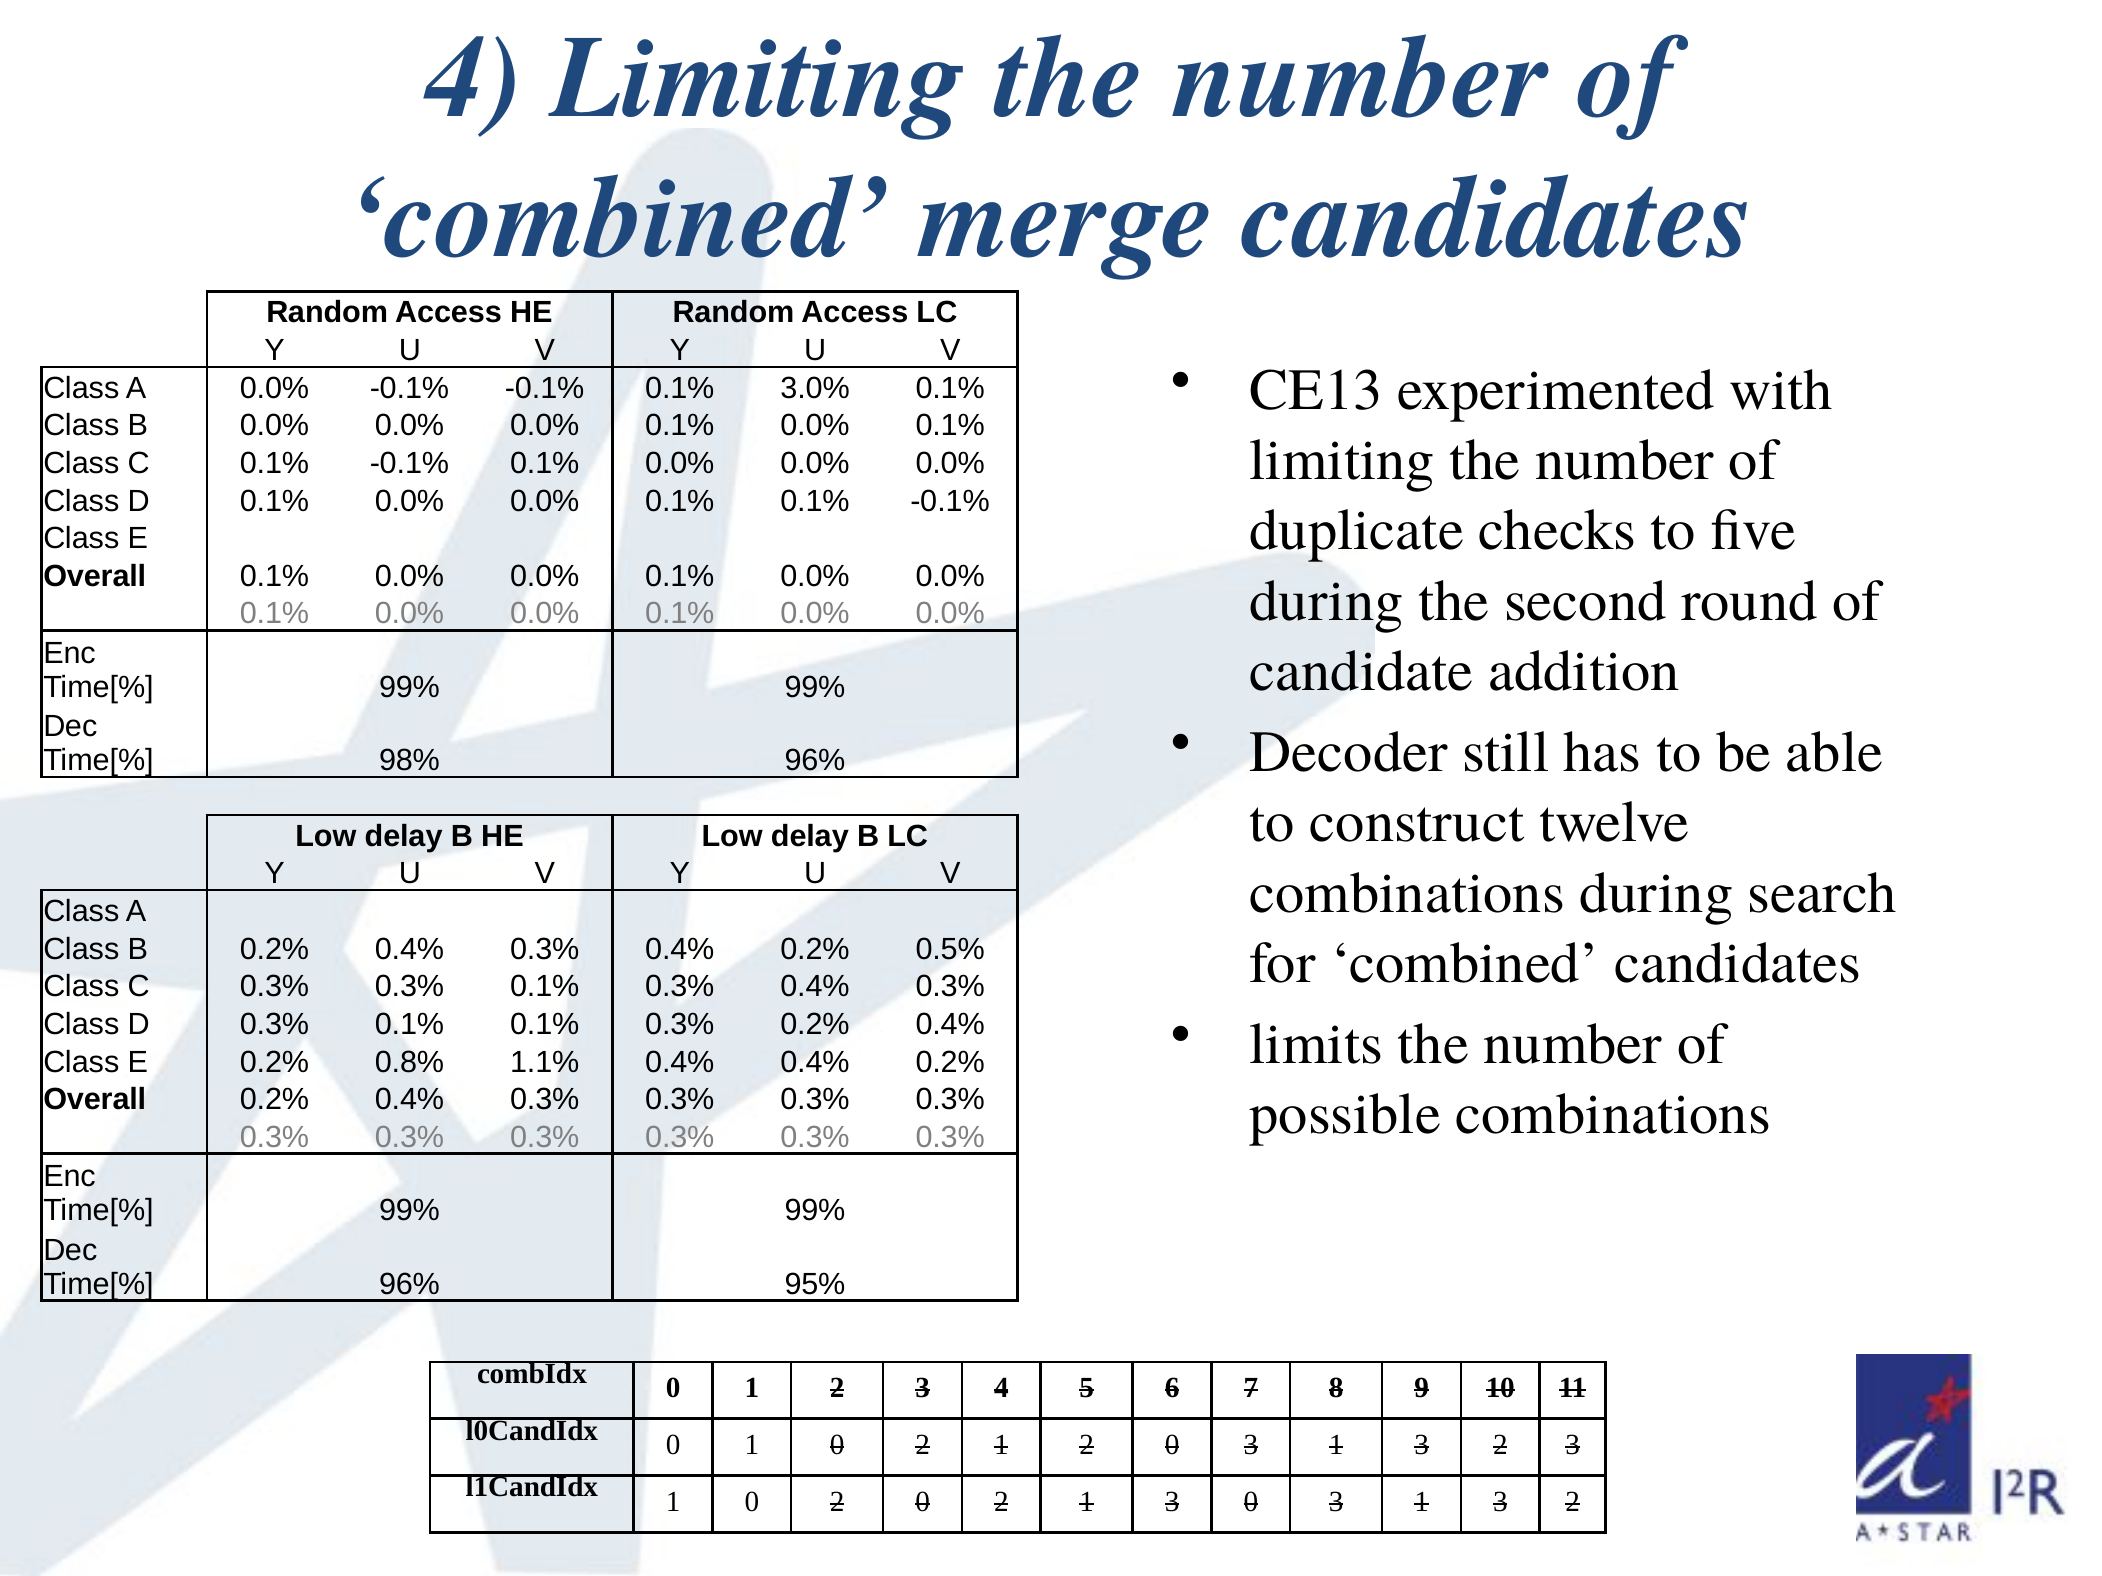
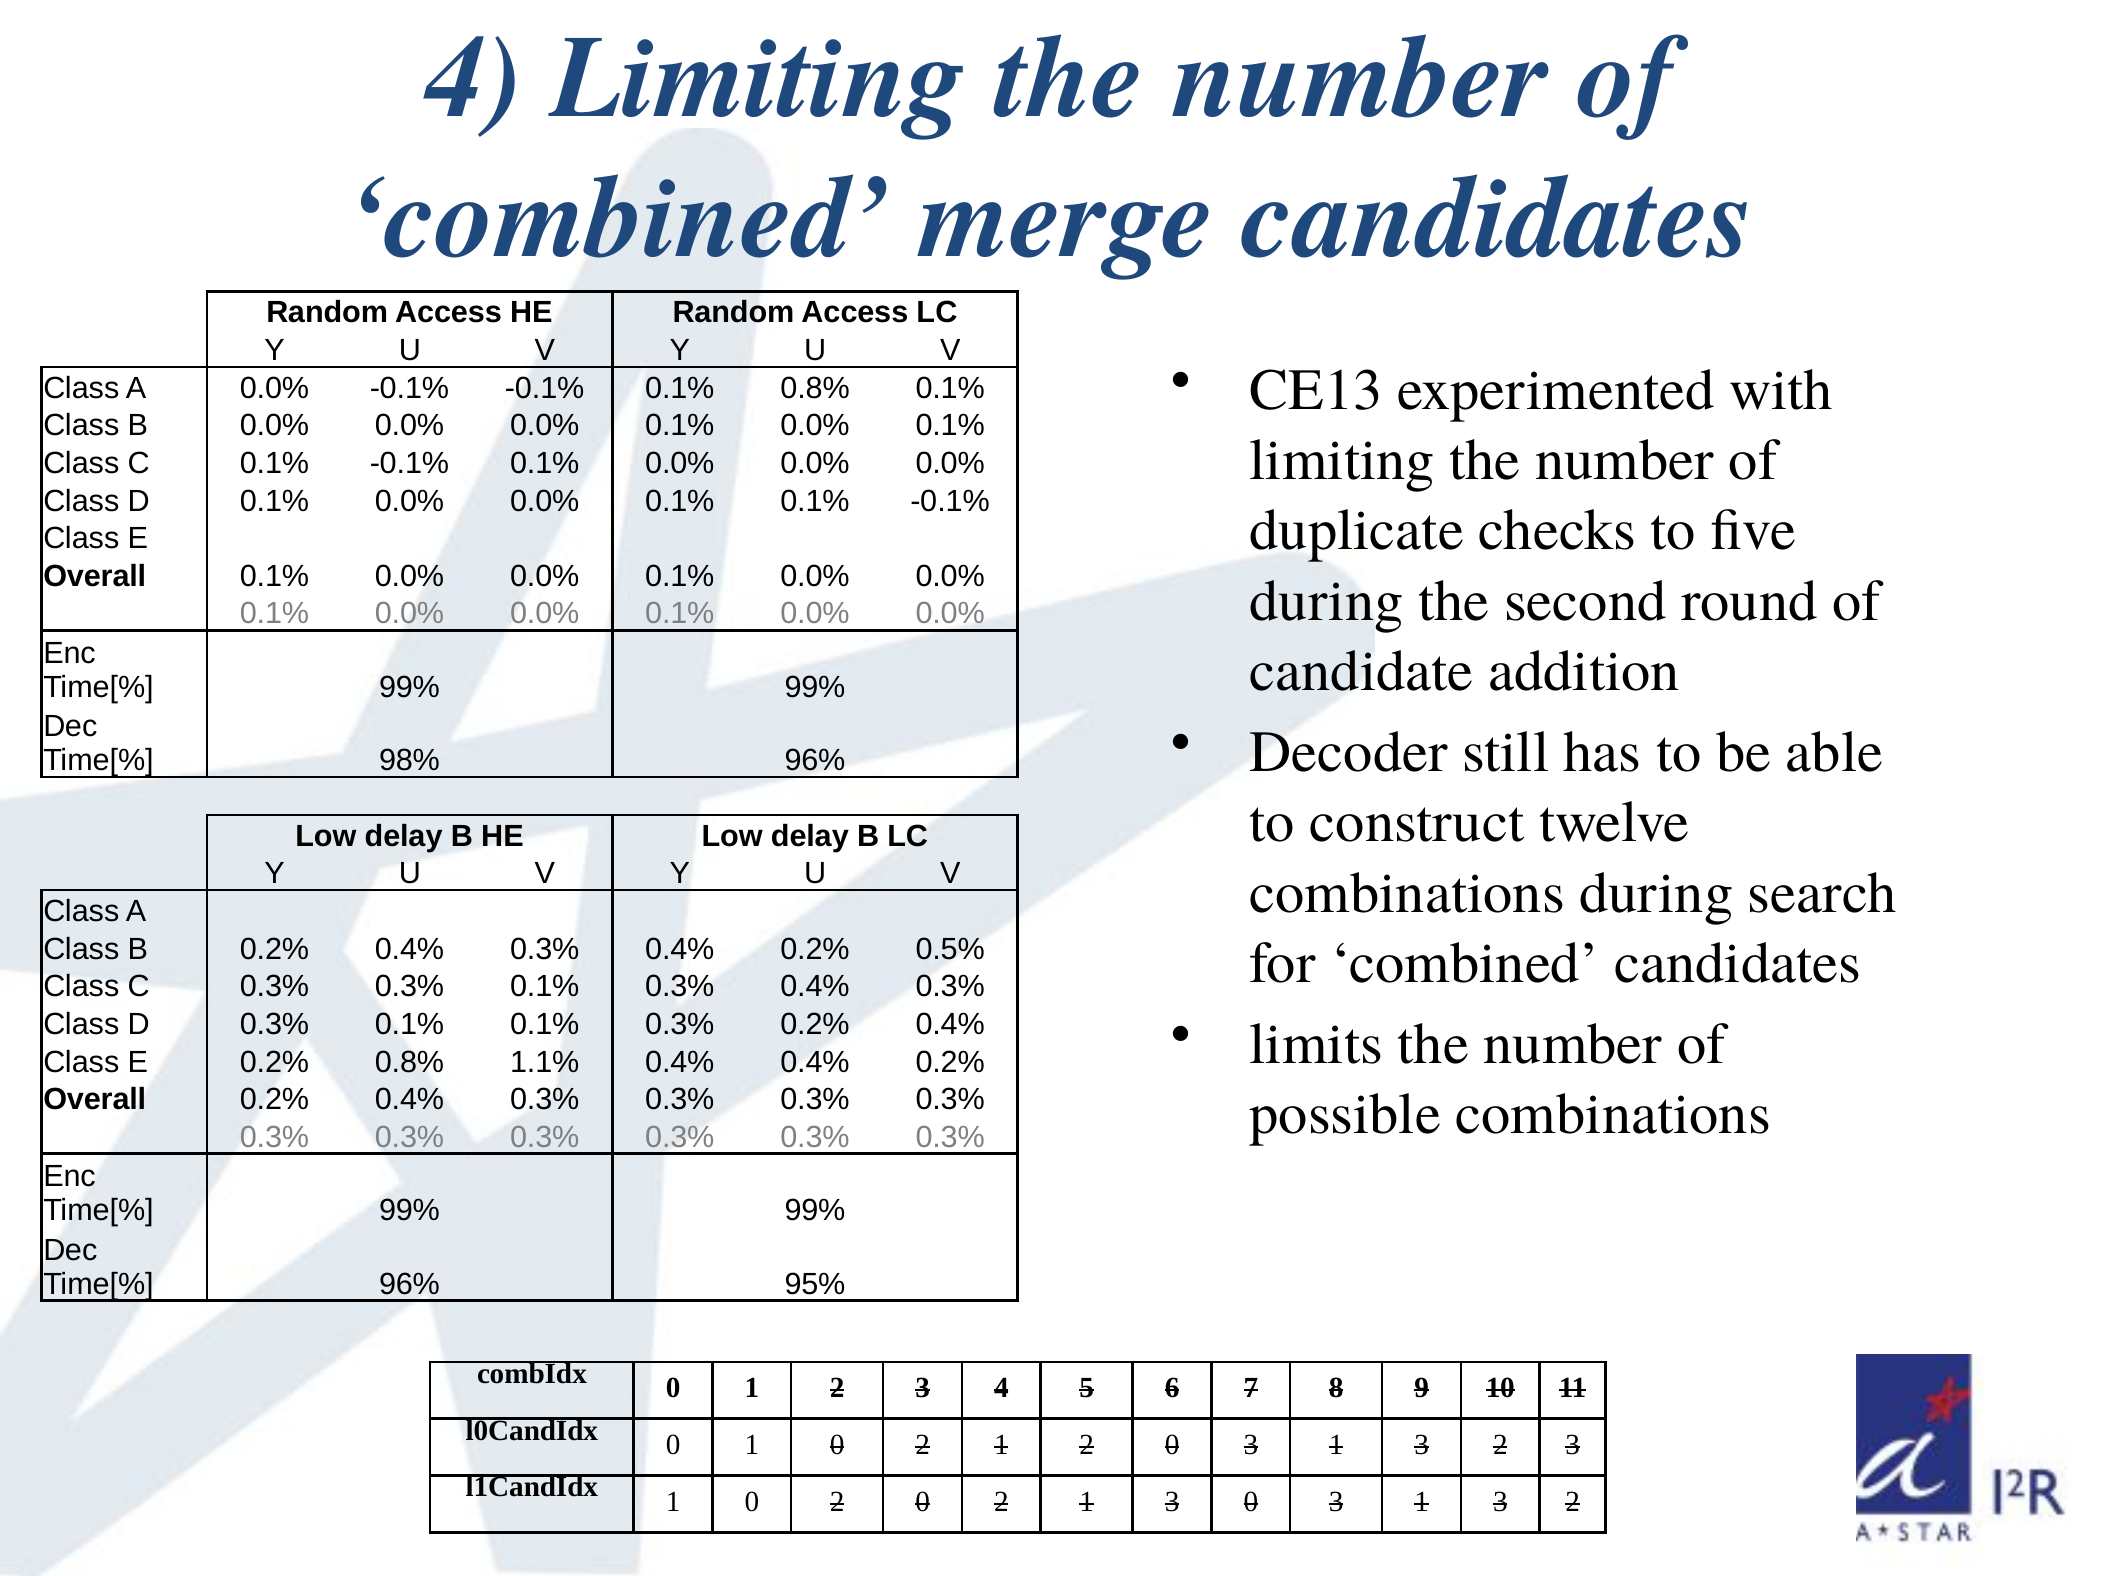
0.1% 3.0%: 3.0% -> 0.8% (815, 388)
